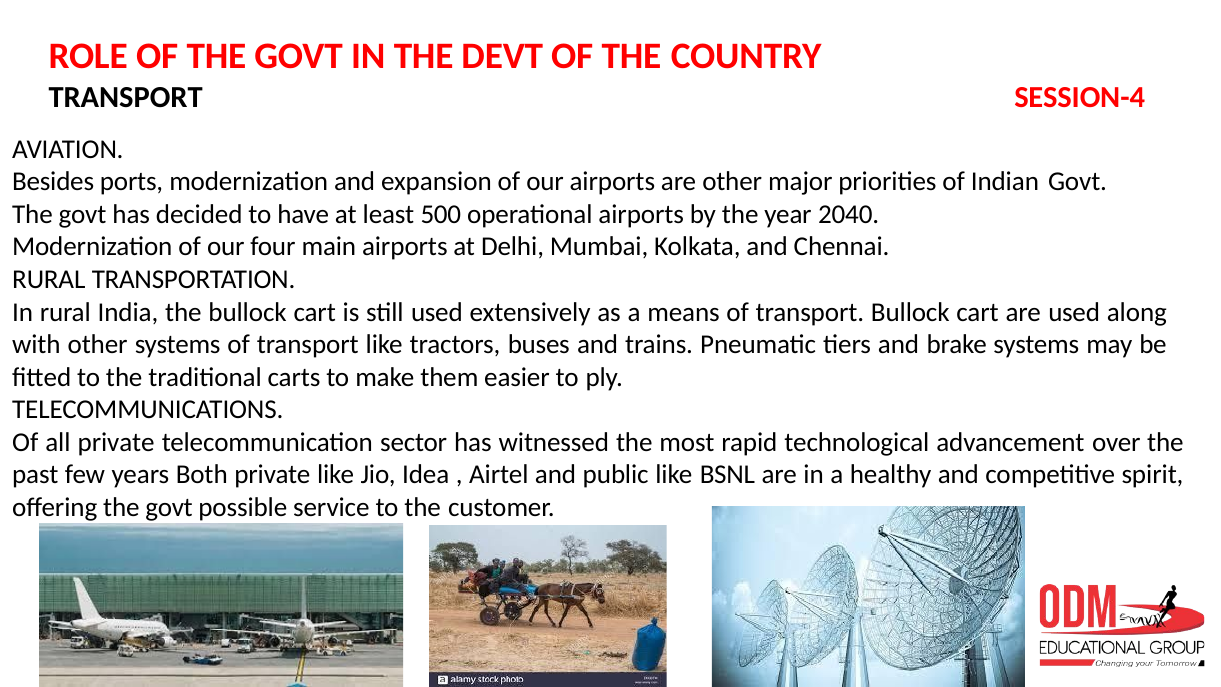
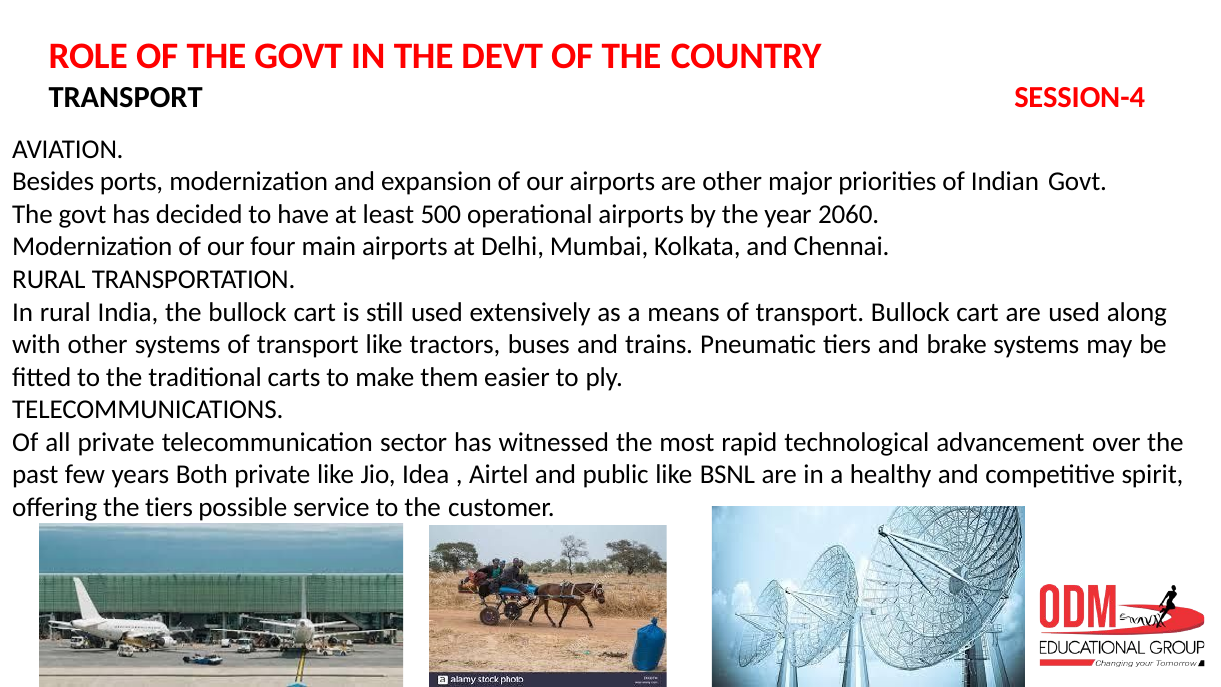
2040: 2040 -> 2060 (849, 214)
offering the govt: govt -> tiers (169, 507)
